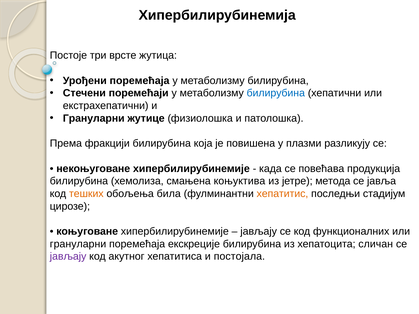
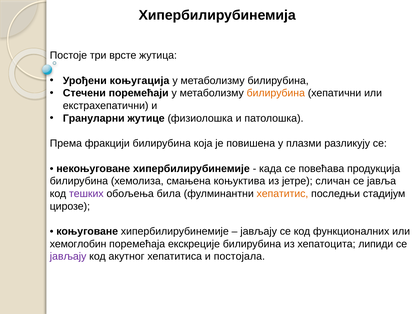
Урођени поремећаја: поремећаја -> коњугација (140, 81)
билирубина colour: blue -> orange (276, 93)
метода: метода -> сличан (333, 181)
тешких colour: orange -> purple (86, 194)
грануларни: грануларни -> хемоглобин (78, 244)
сличан: сличан -> липиди (376, 244)
